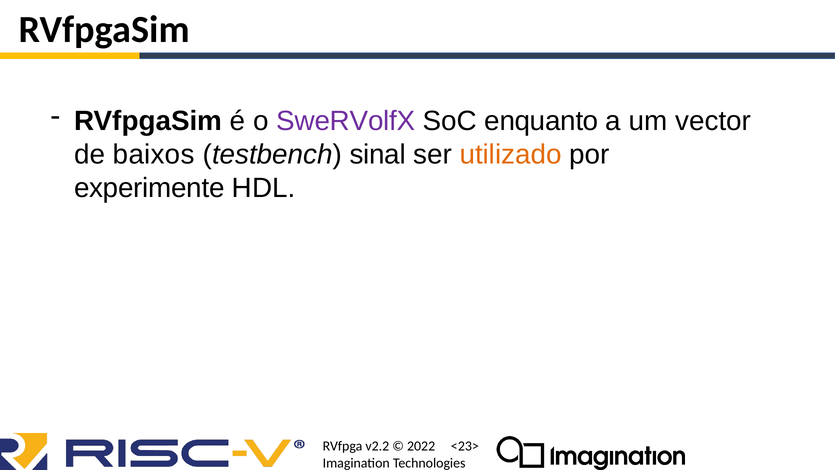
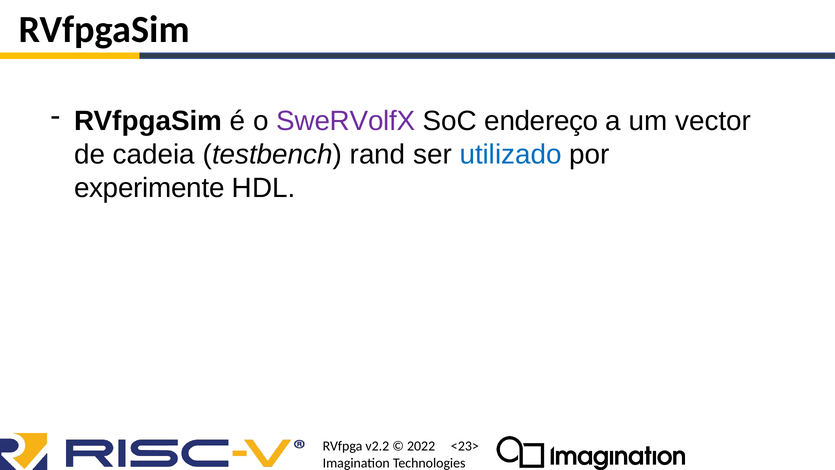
enquanto: enquanto -> endereço (541, 121)
baixos: baixos -> cadeia (154, 154)
sinal: sinal -> rand (378, 154)
utilizado colour: orange -> blue (511, 154)
